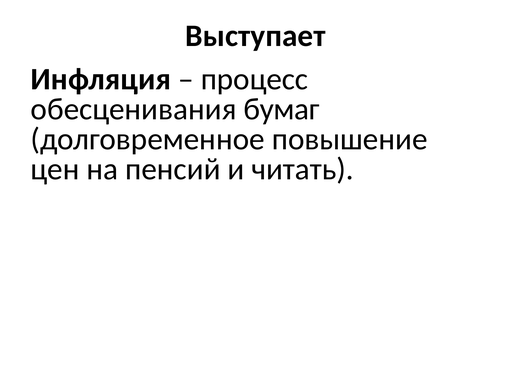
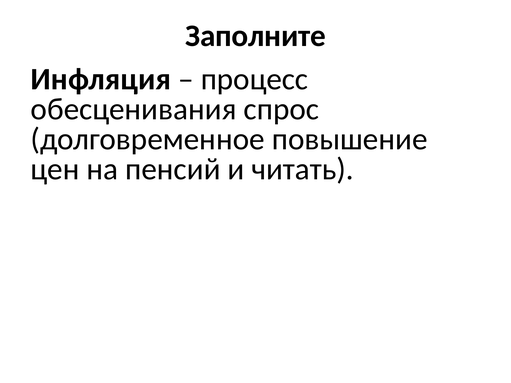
Выступает: Выступает -> Заполните (256, 36)
бумаг: бумаг -> спрос (281, 109)
